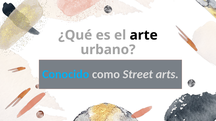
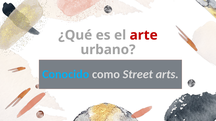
arte colour: black -> red (144, 35)
